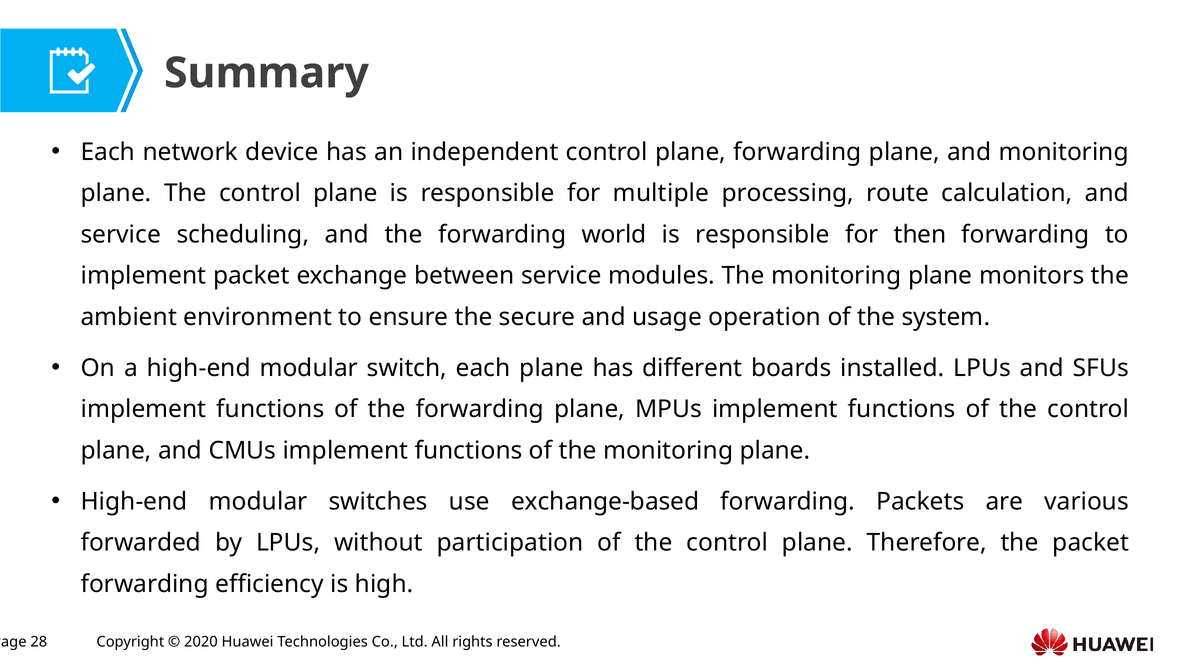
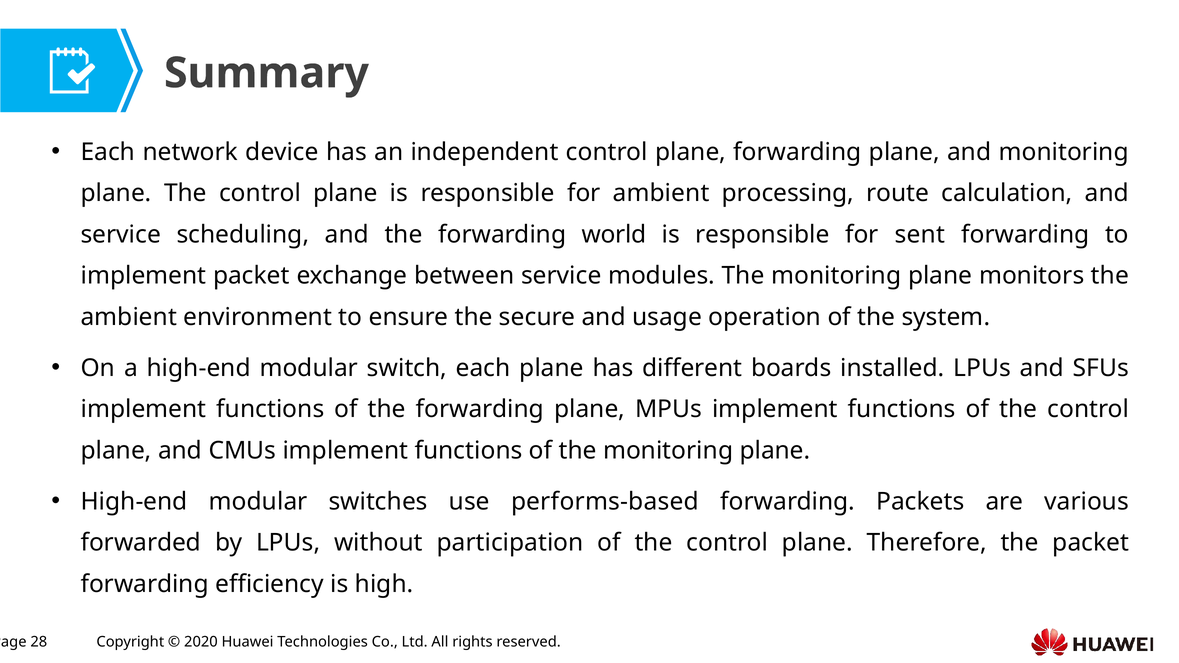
for multiple: multiple -> ambient (661, 193)
then: then -> sent (920, 235)
exchange-based: exchange-based -> performs-based (605, 502)
